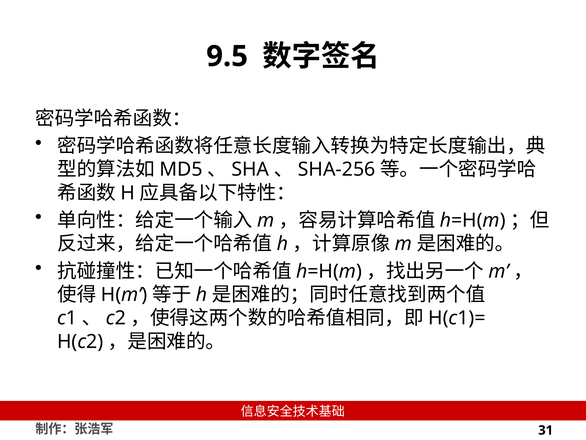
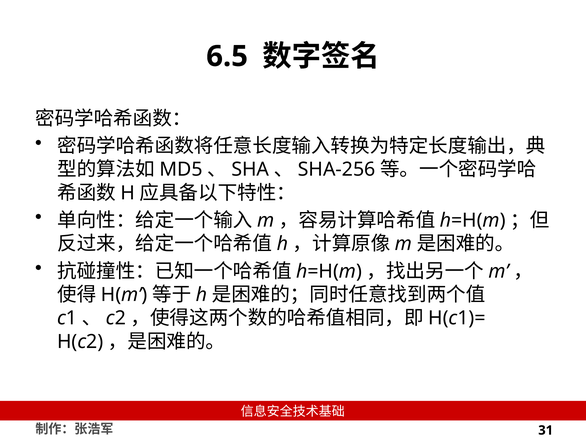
9.5: 9.5 -> 6.5 (227, 56)
